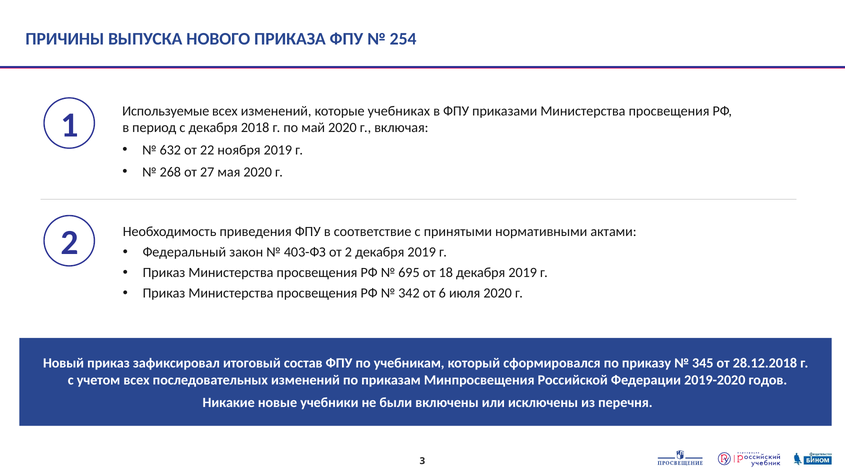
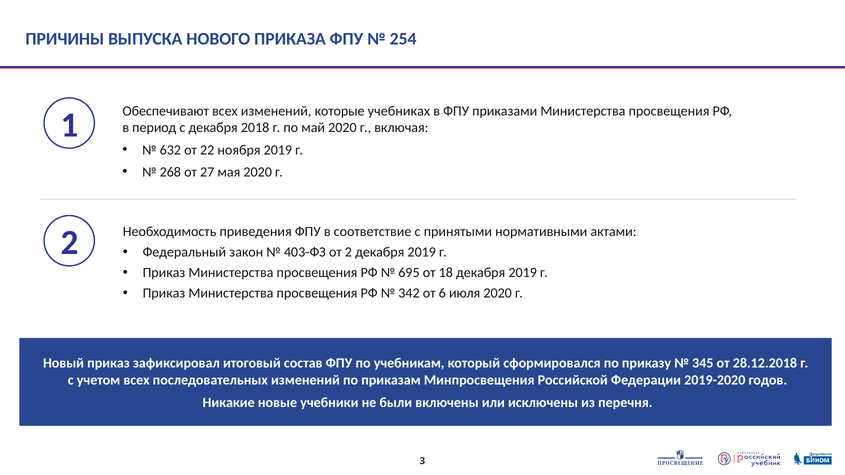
Используемые: Используемые -> Обеспечивают (166, 111)
